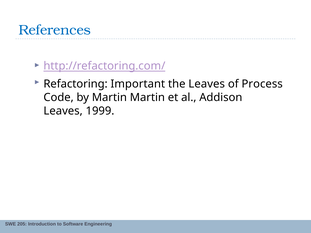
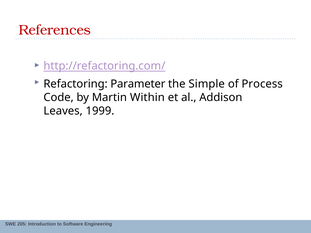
References colour: blue -> red (55, 30)
Important: Important -> Parameter (138, 84)
the Leaves: Leaves -> Simple (207, 84)
Martin Martin: Martin -> Within (147, 98)
